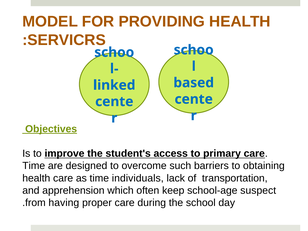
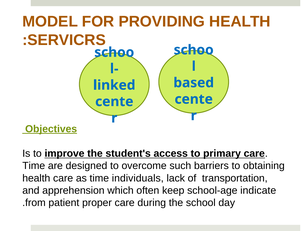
suspect: suspect -> indicate (258, 190)
having: having -> patient (64, 203)
